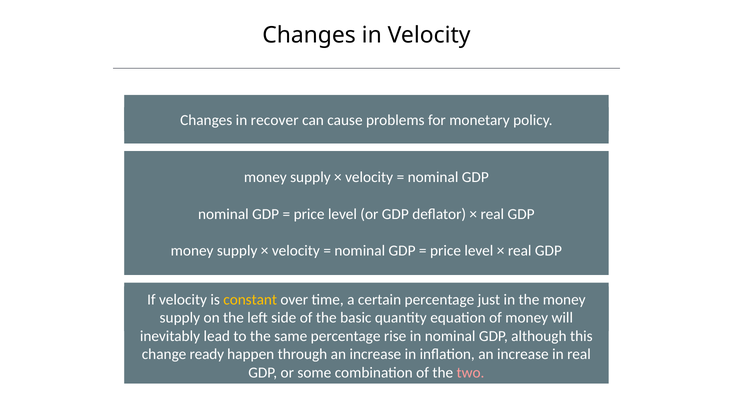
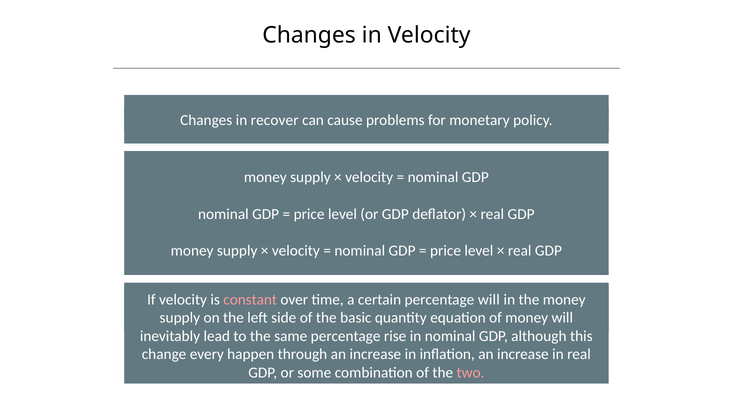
constant colour: yellow -> pink (250, 300)
percentage just: just -> will (489, 300)
ready: ready -> every (207, 355)
